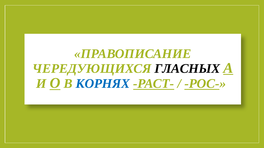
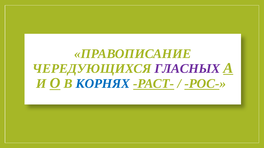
ГЛАСНЫХ colour: black -> purple (187, 69)
